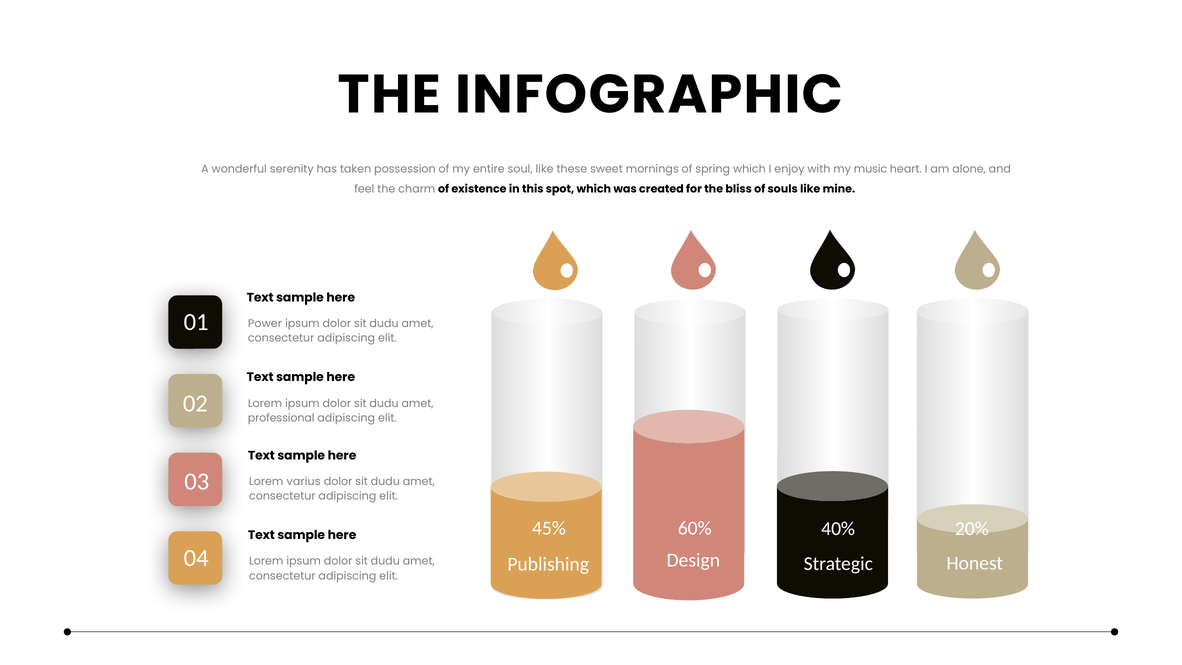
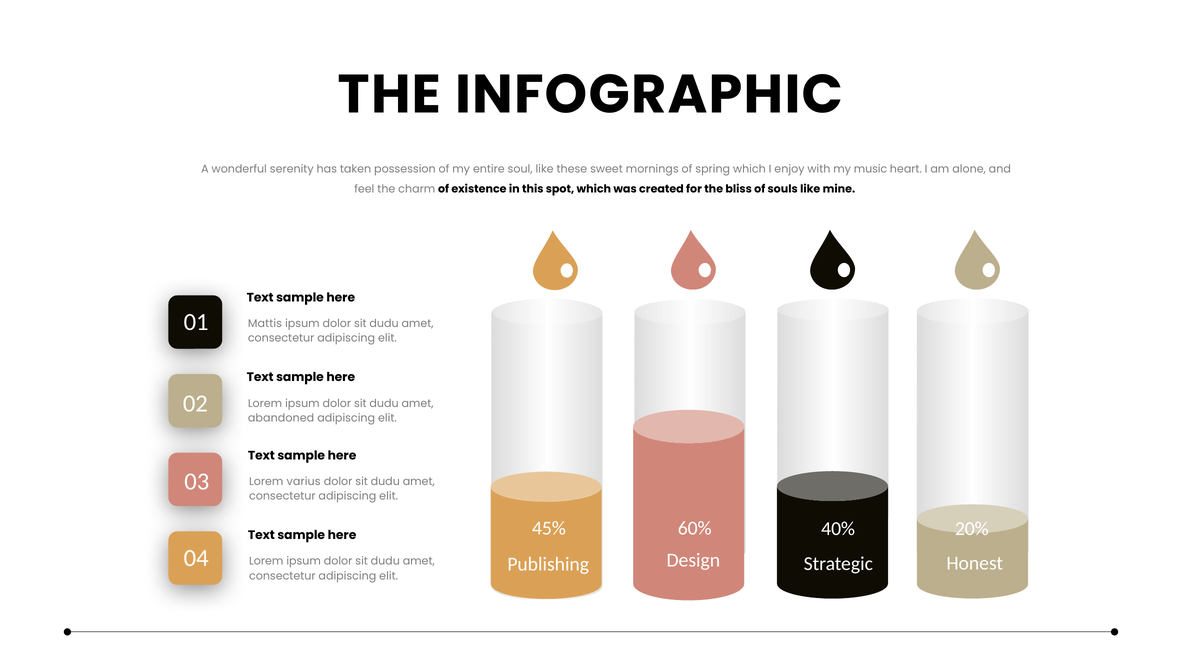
Power: Power -> Mattis (265, 324)
professional: professional -> abandoned (281, 418)
